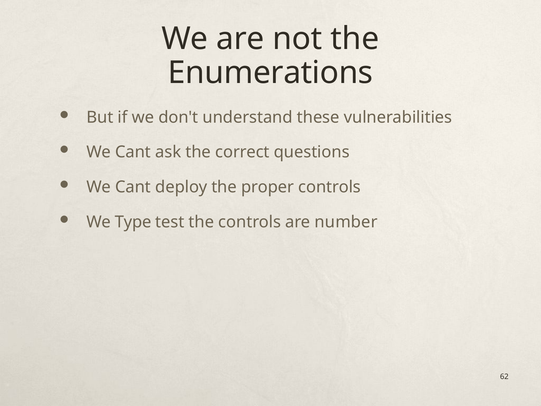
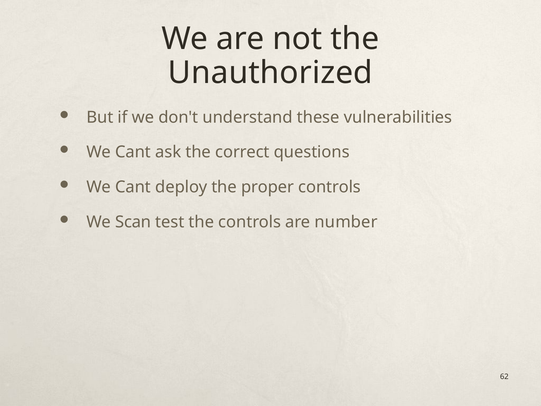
Enumerations: Enumerations -> Unauthorized (270, 73)
Type: Type -> Scan (133, 222)
